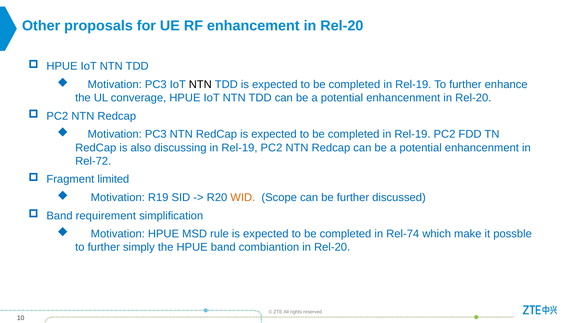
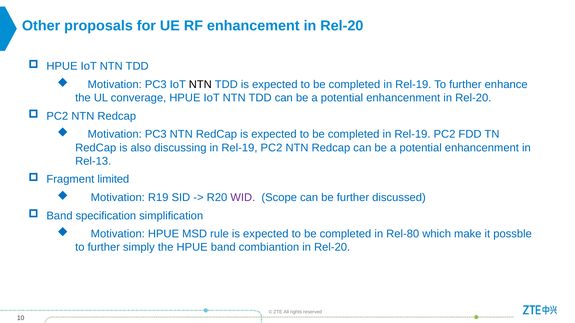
Rel-72: Rel-72 -> Rel-13 (93, 161)
WID colour: orange -> purple (243, 198)
requirement: requirement -> specification (106, 216)
Rel-74: Rel-74 -> Rel-80 (403, 234)
